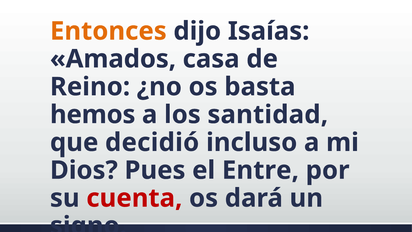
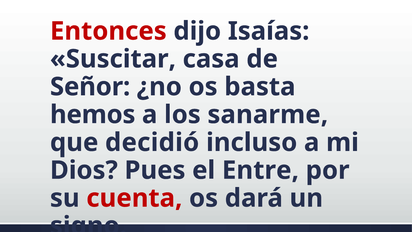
Entonces colour: orange -> red (108, 31)
Amados: Amados -> Suscitar (113, 59)
Reino: Reino -> Señor (90, 87)
santidad: santidad -> sanarme (268, 115)
